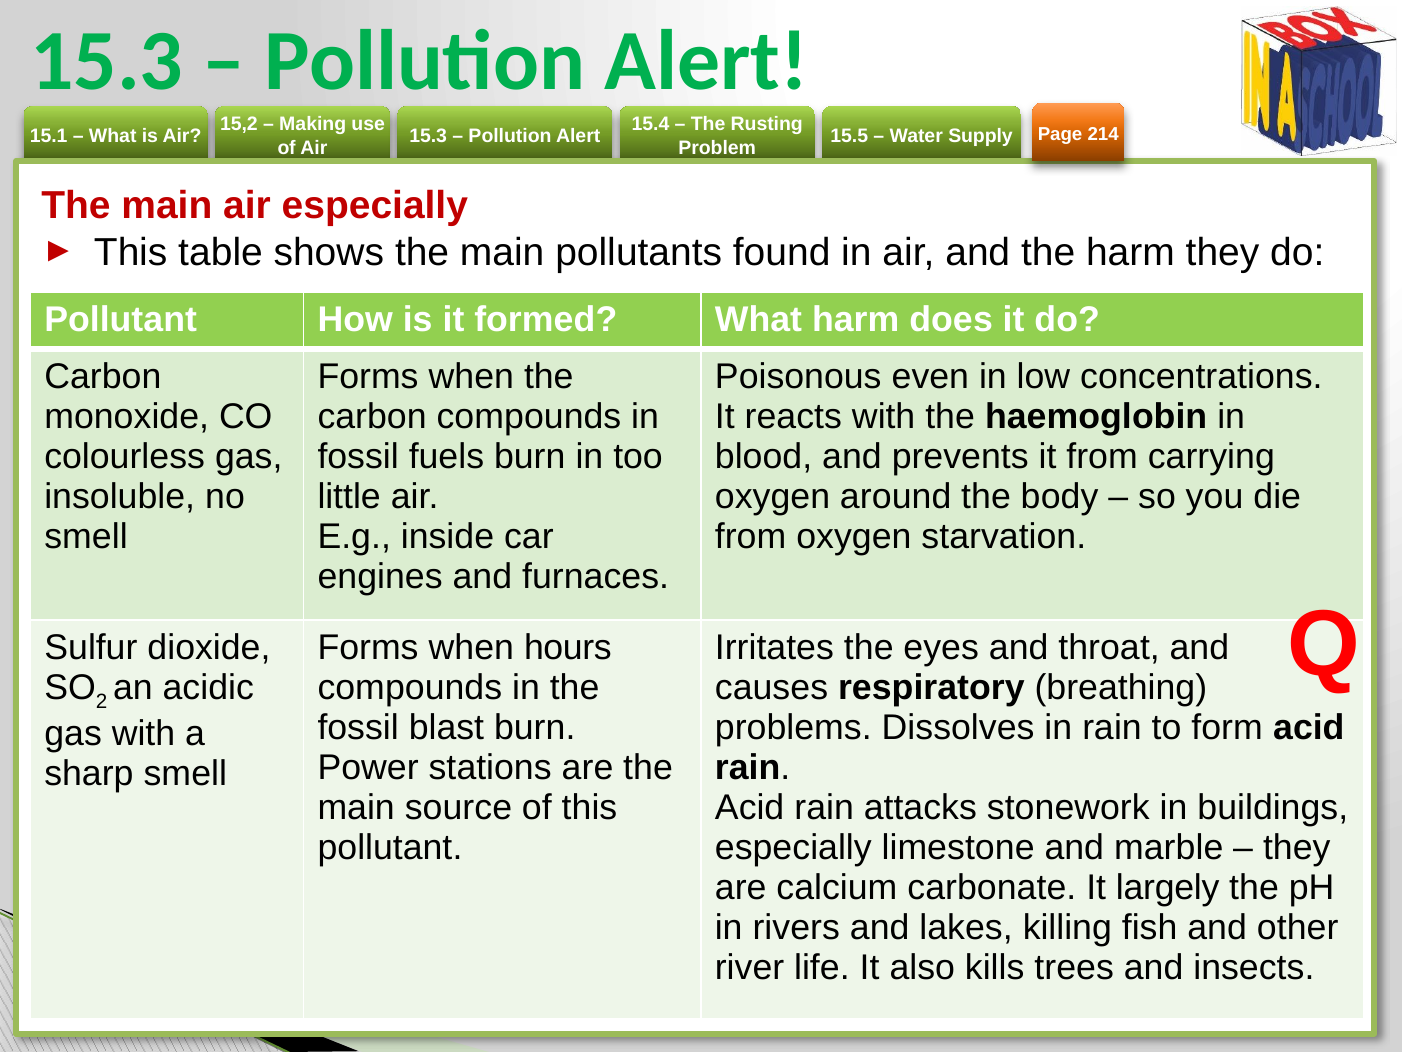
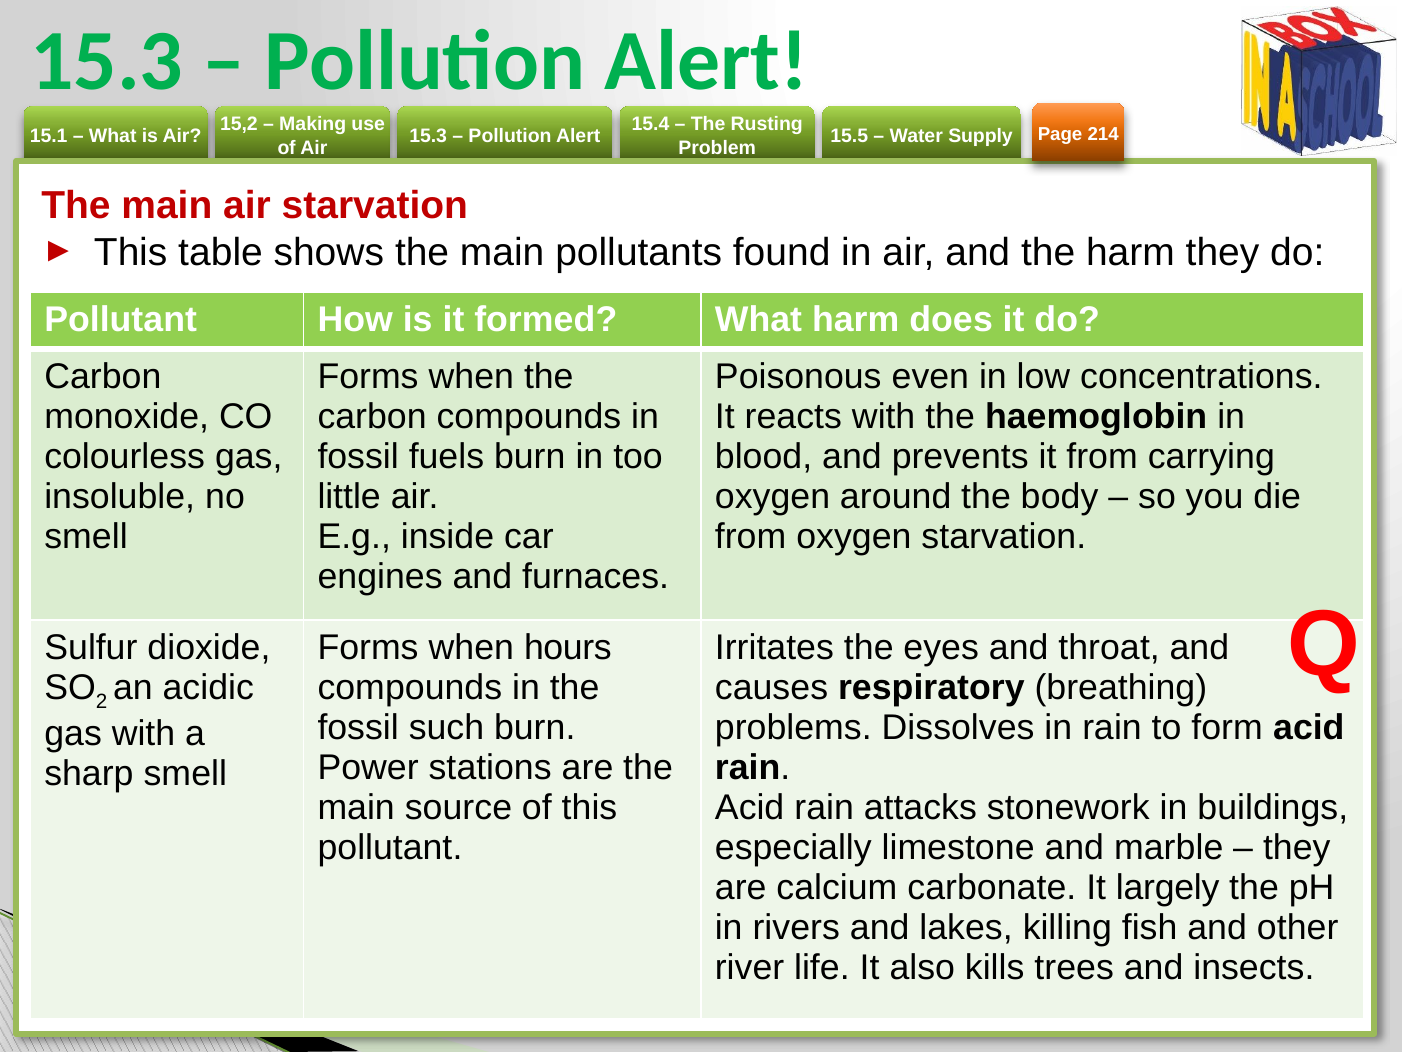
air especially: especially -> starvation (375, 205)
blast: blast -> such (446, 727)
